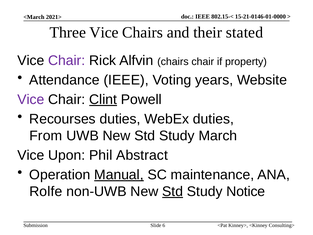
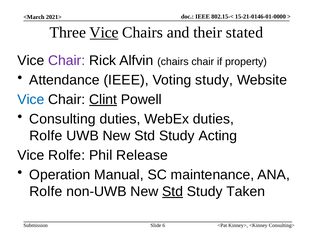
Vice underline: none -> present (104, 32)
Voting years: years -> study (214, 80)
Vice colour: purple -> blue (31, 99)
Recourses: Recourses -> Consulting (62, 119)
From: From -> Rolfe (46, 136)
March: March -> Acting (218, 136)
Vice Upon: Upon -> Rolfe (67, 155)
Abstract: Abstract -> Release (142, 155)
Manual underline: present -> none (119, 175)
Notice: Notice -> Taken (246, 191)
